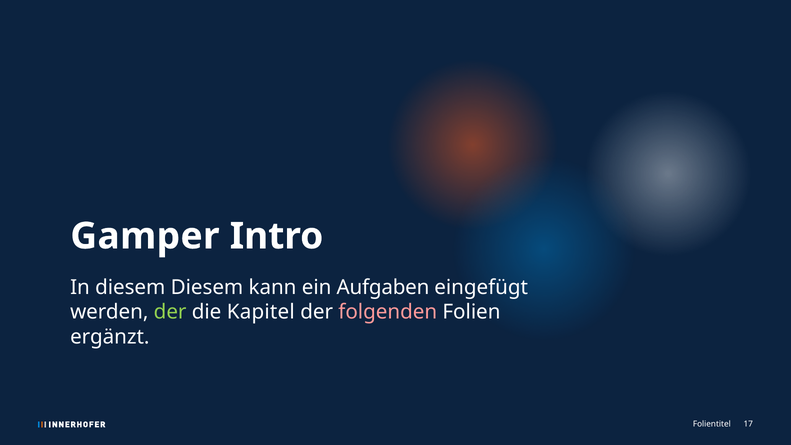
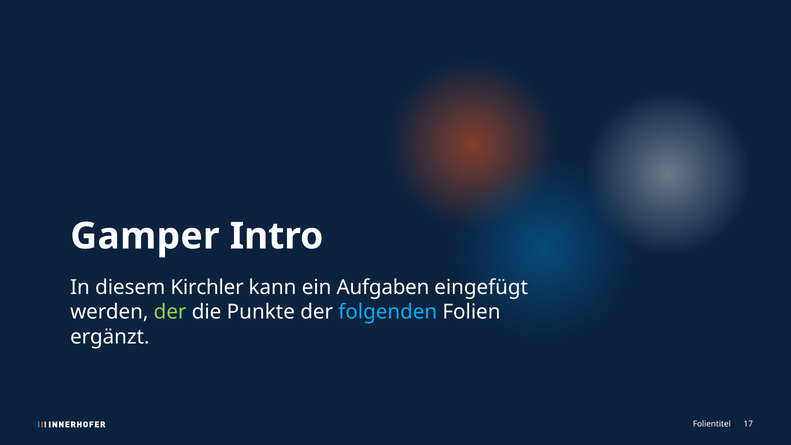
diesem Diesem: Diesem -> Kirchler (207, 287)
Kapitel: Kapitel -> Punkte (261, 312)
folgenden colour: pink -> light blue (388, 312)
